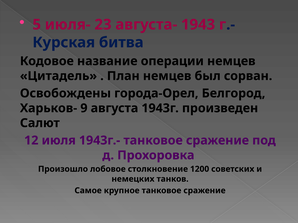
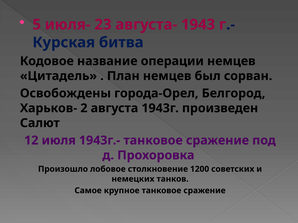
9: 9 -> 2 (84, 108)
